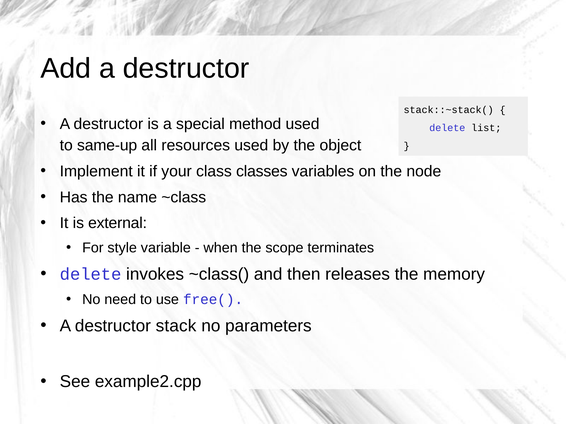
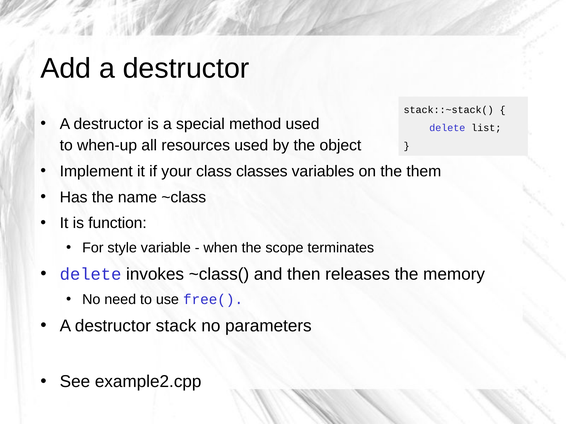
same-up: same-up -> when-up (107, 146)
node: node -> them (424, 172)
external: external -> function (118, 223)
